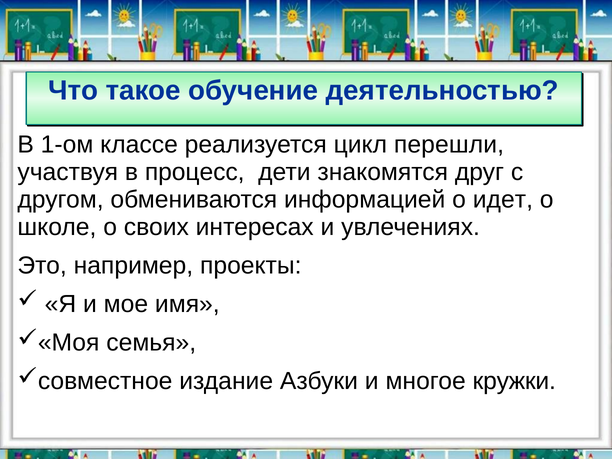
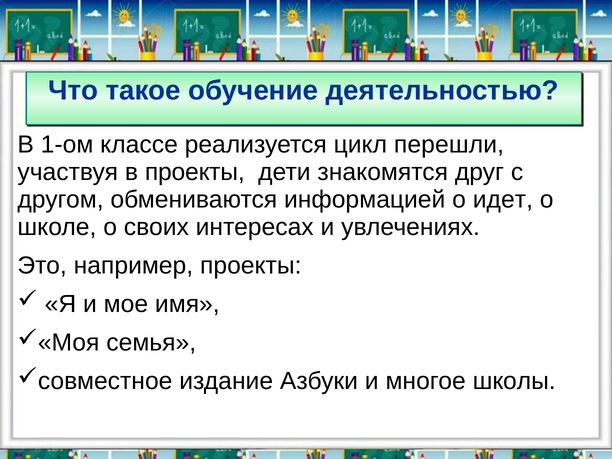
в процесс: процесс -> проекты (195, 172)
кружки: кружки -> школы (514, 381)
